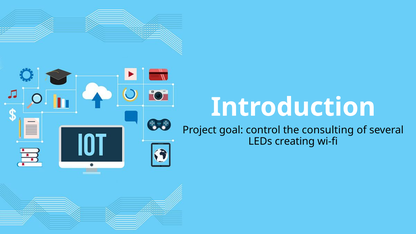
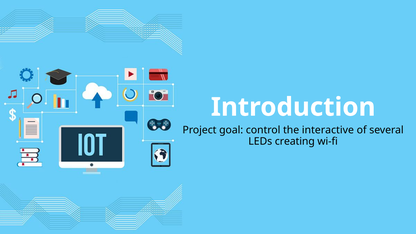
consulting: consulting -> interactive (328, 130)
